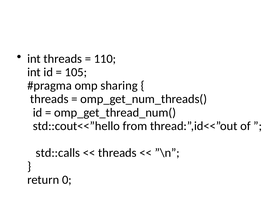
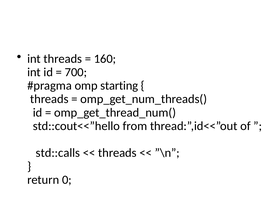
110: 110 -> 160 (105, 59)
105: 105 -> 700 (76, 72)
sharing: sharing -> starting (119, 86)
